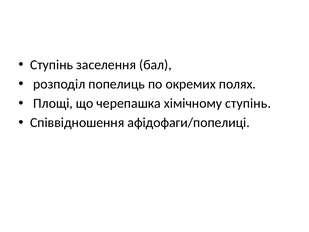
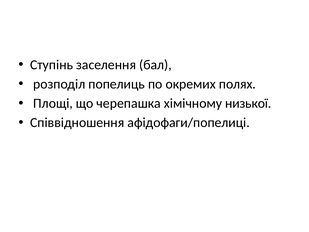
хімічному ступінь: ступінь -> низької (248, 103)
